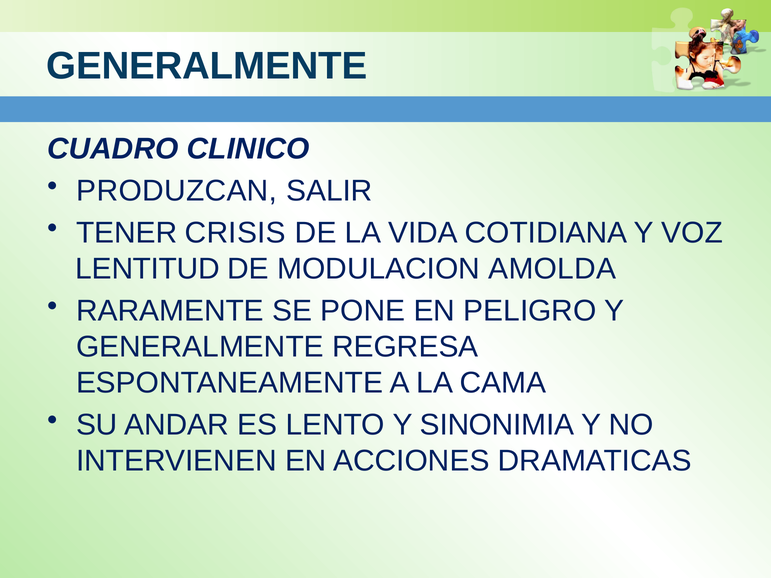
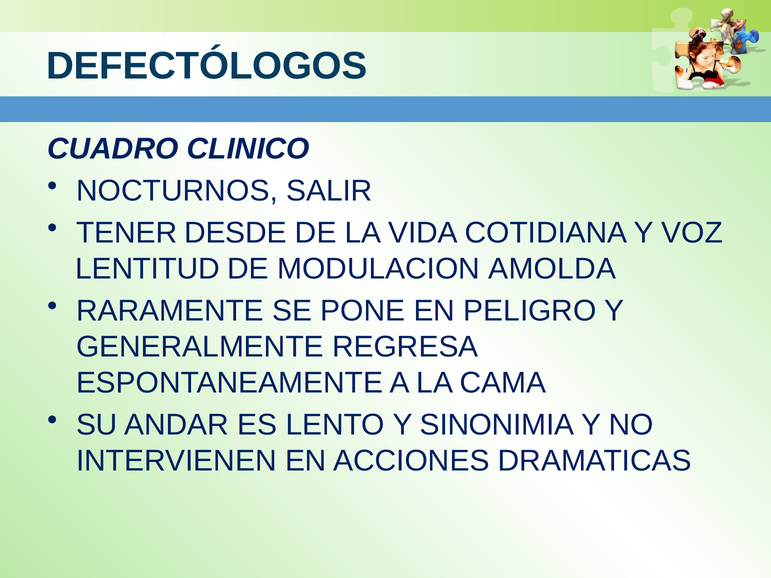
GENERALMENTE: GENERALMENTE -> DEFECTÓLOGOS (207, 66)
PRODUZCAN: PRODUZCAN -> NOCTURNOS (177, 191)
CRISIS: CRISIS -> DESDE (235, 233)
